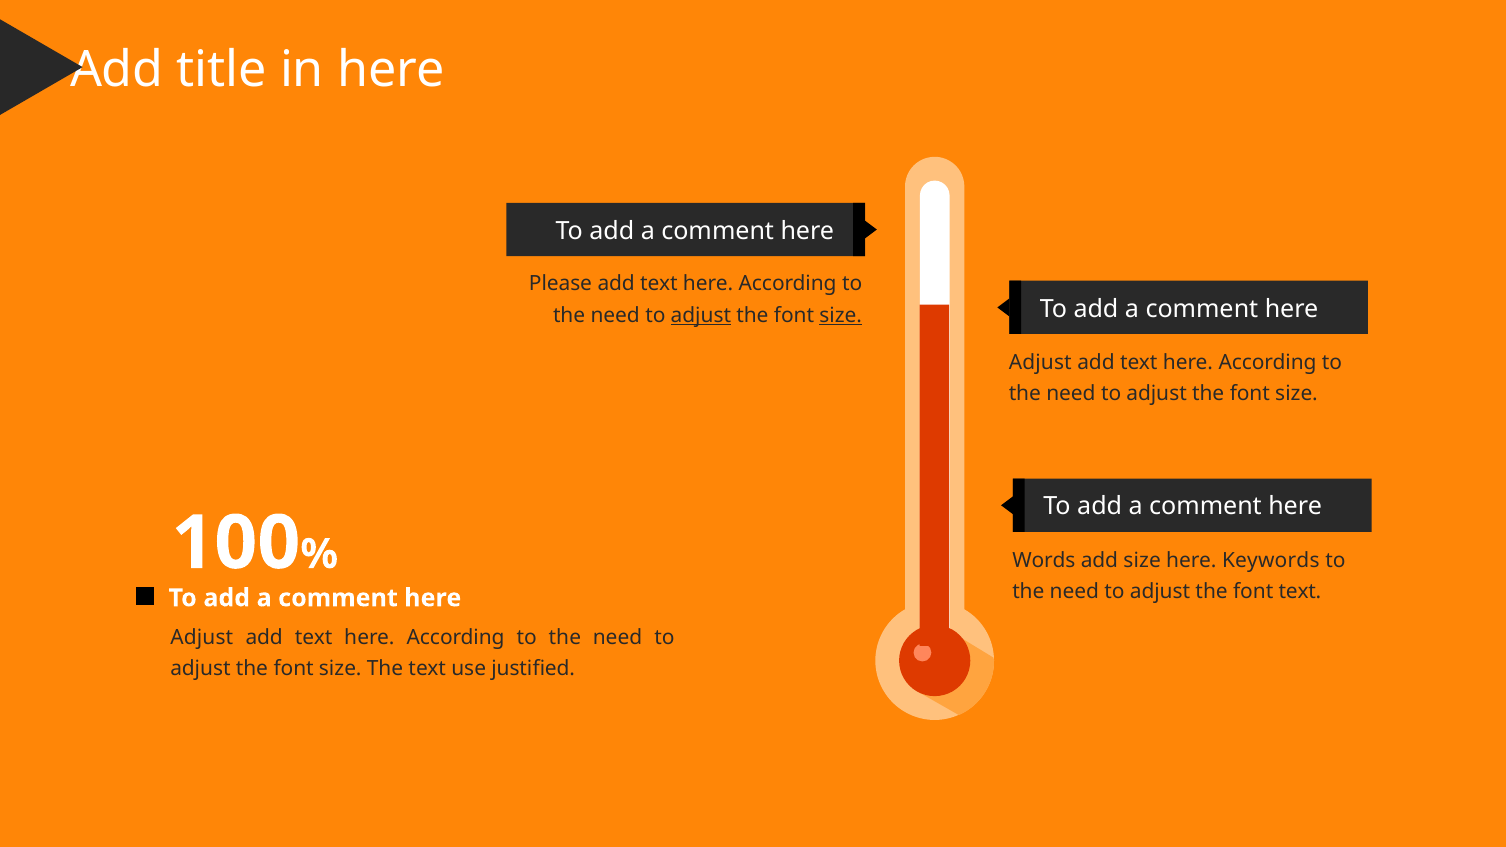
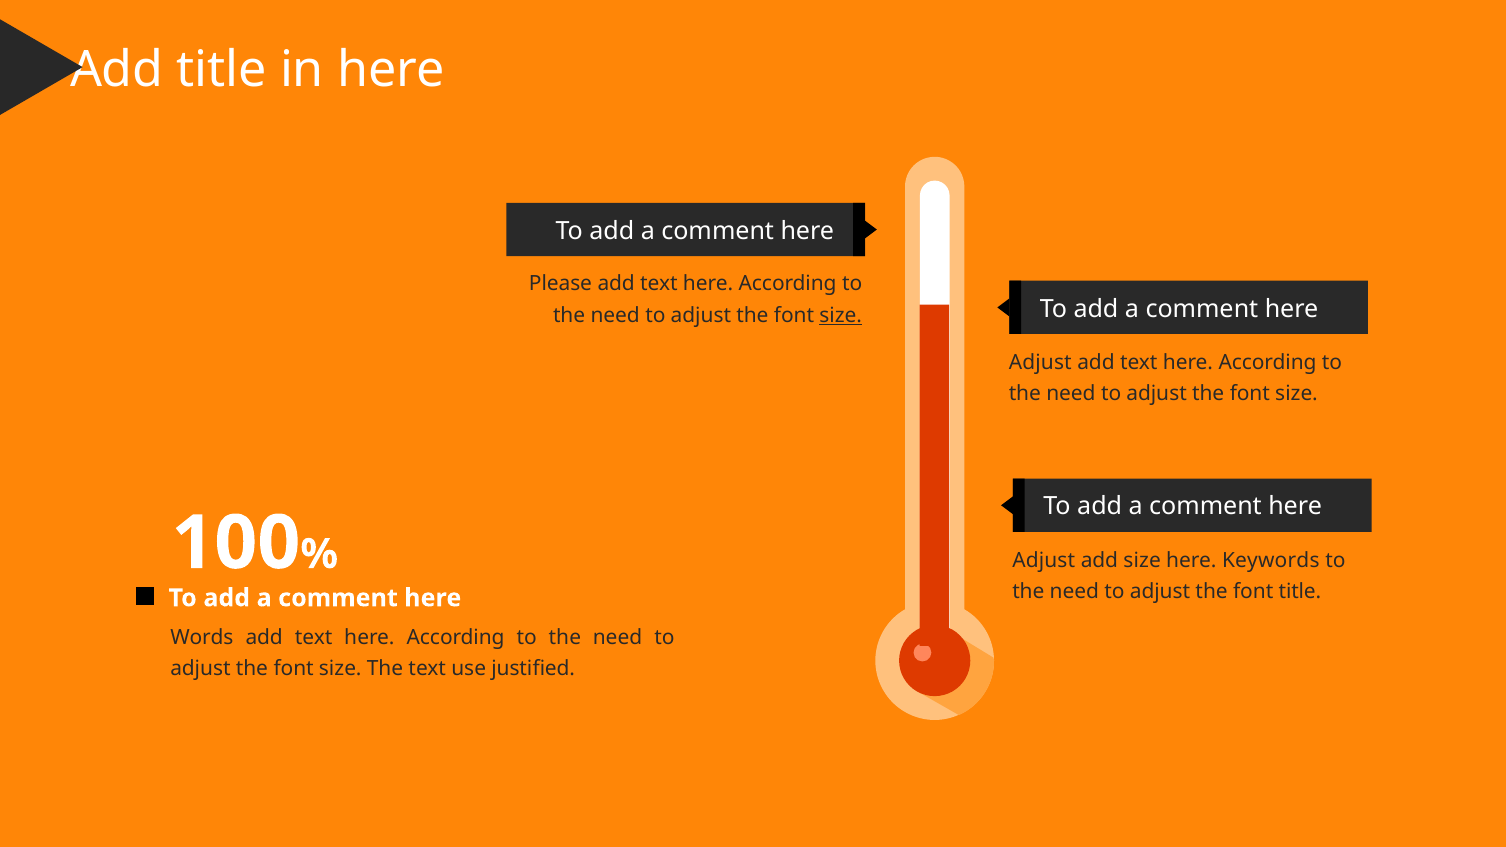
adjust underline: present -> none (701, 315)
Words: Words -> Adjust (1044, 560)
font text: text -> title (1300, 592)
Adjust: Adjust -> Words (202, 637)
